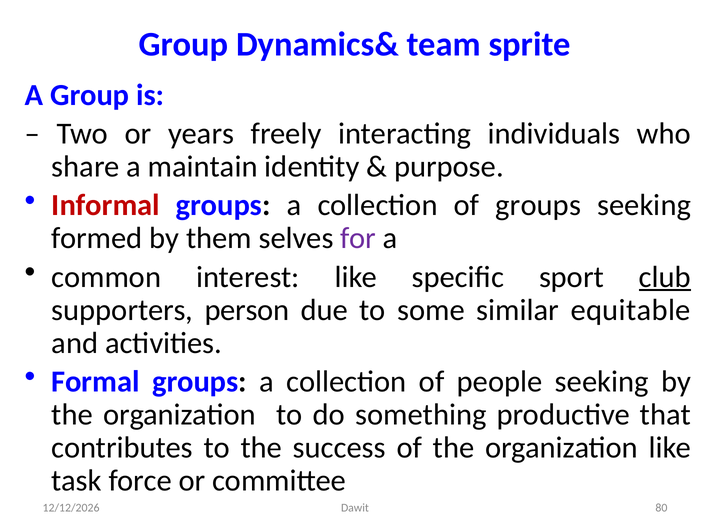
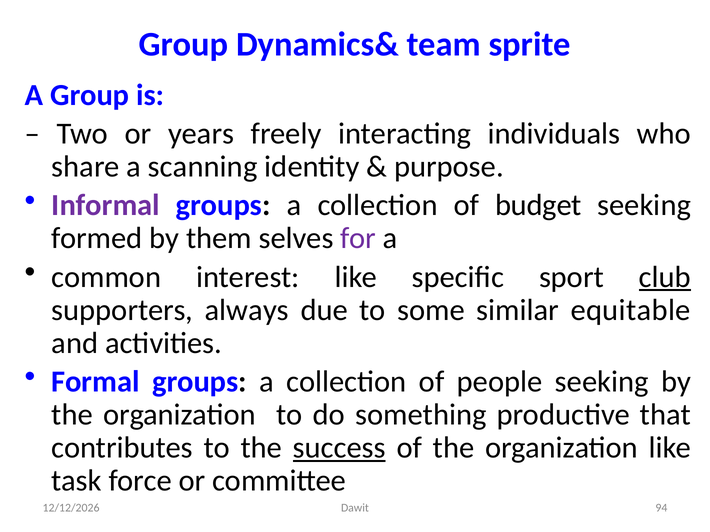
maintain: maintain -> scanning (203, 167)
Informal colour: red -> purple (106, 206)
of groups: groups -> budget (538, 206)
person: person -> always (247, 310)
success underline: none -> present (339, 448)
80: 80 -> 94 (661, 508)
